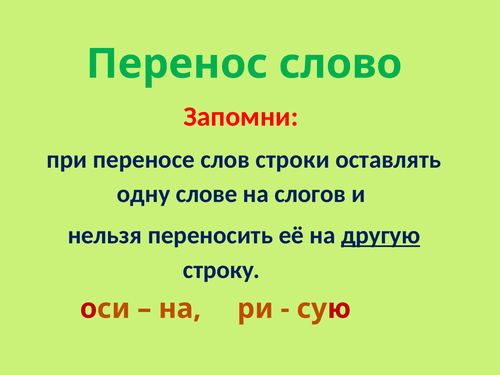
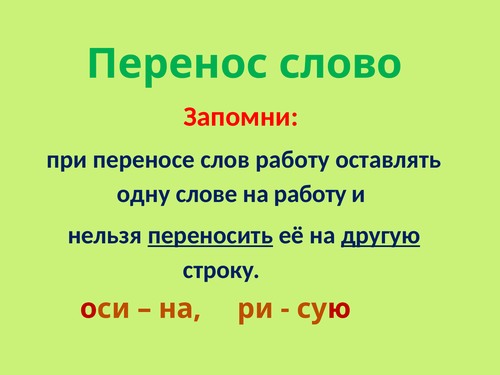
слов строки: строки -> работу (293, 159)
на слогов: слогов -> работу (310, 194)
переносить underline: none -> present (210, 235)
